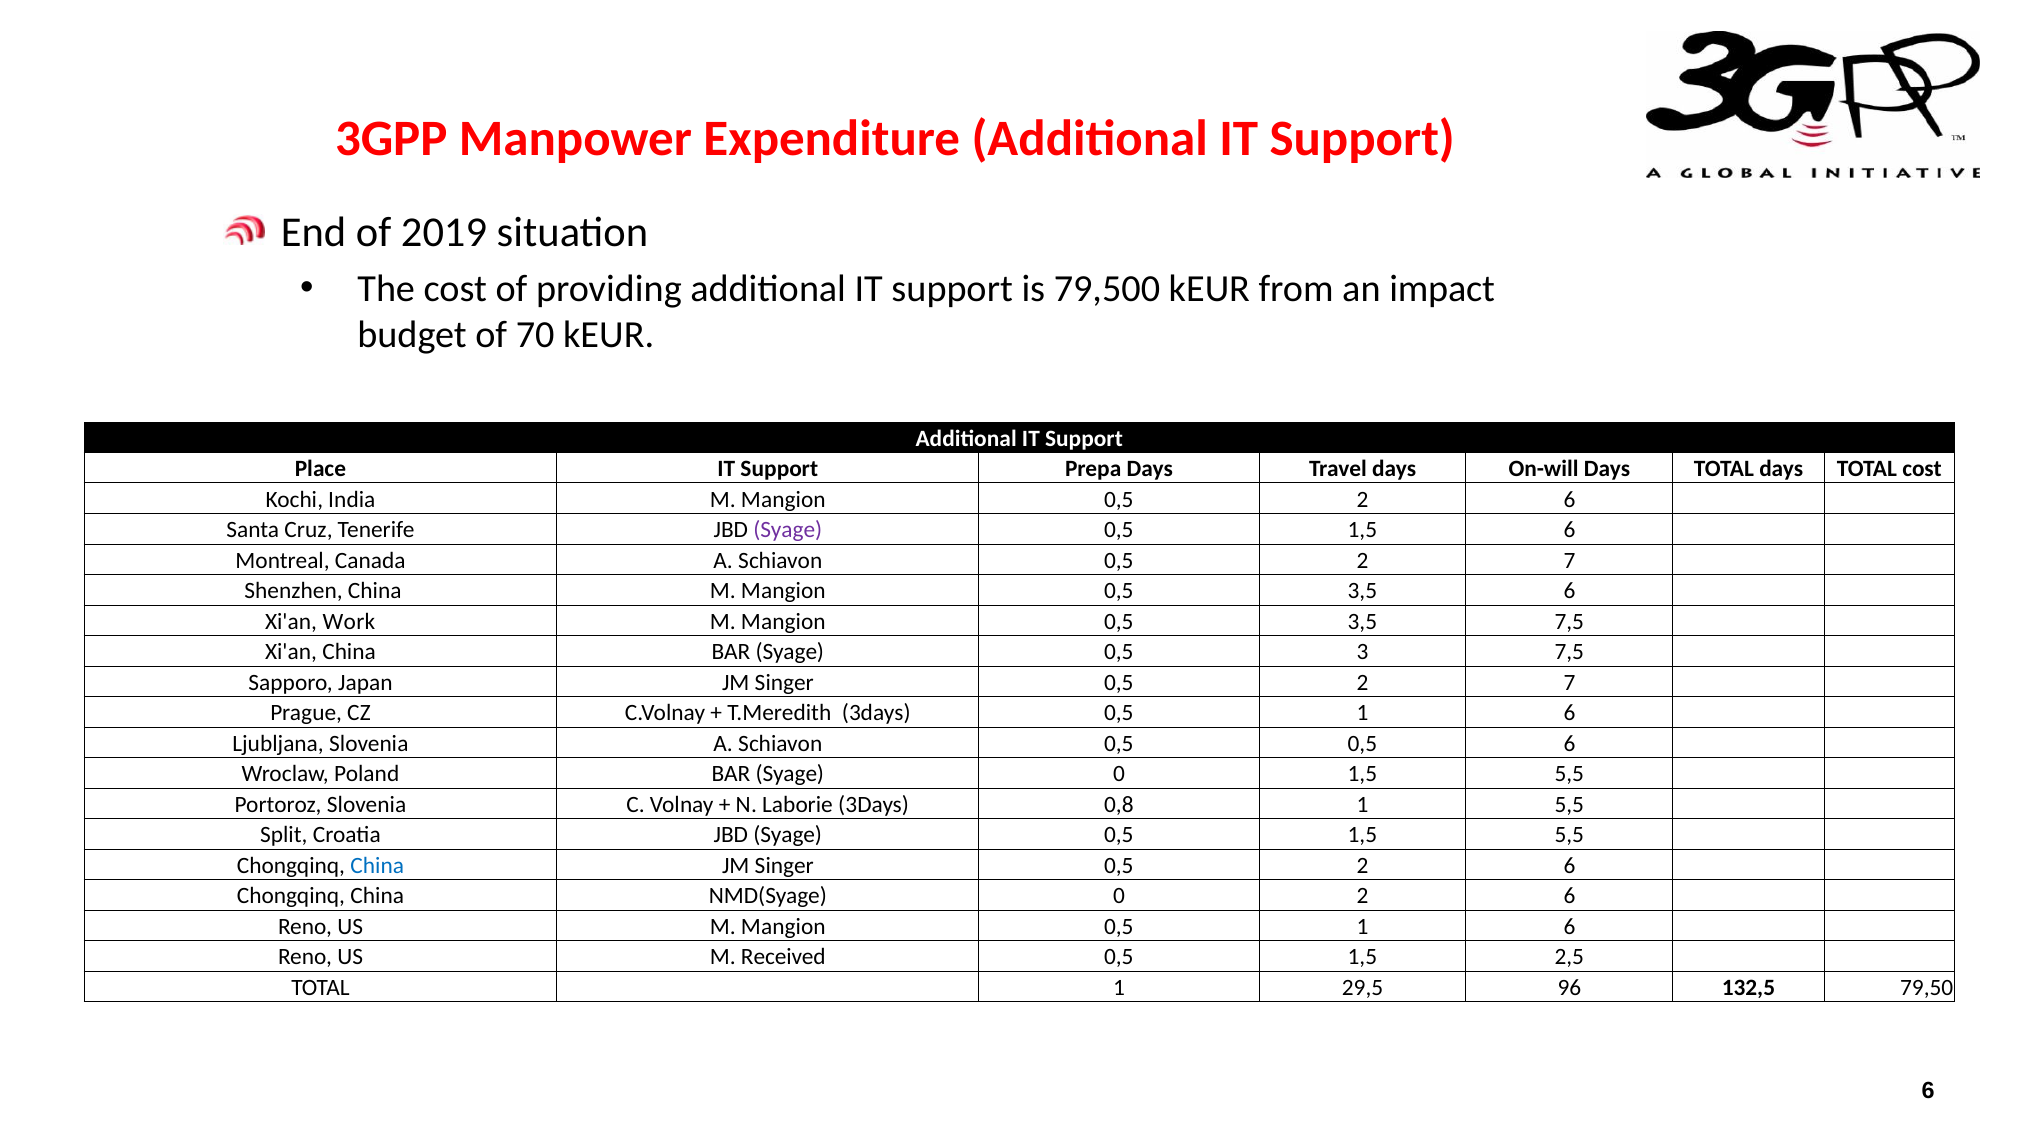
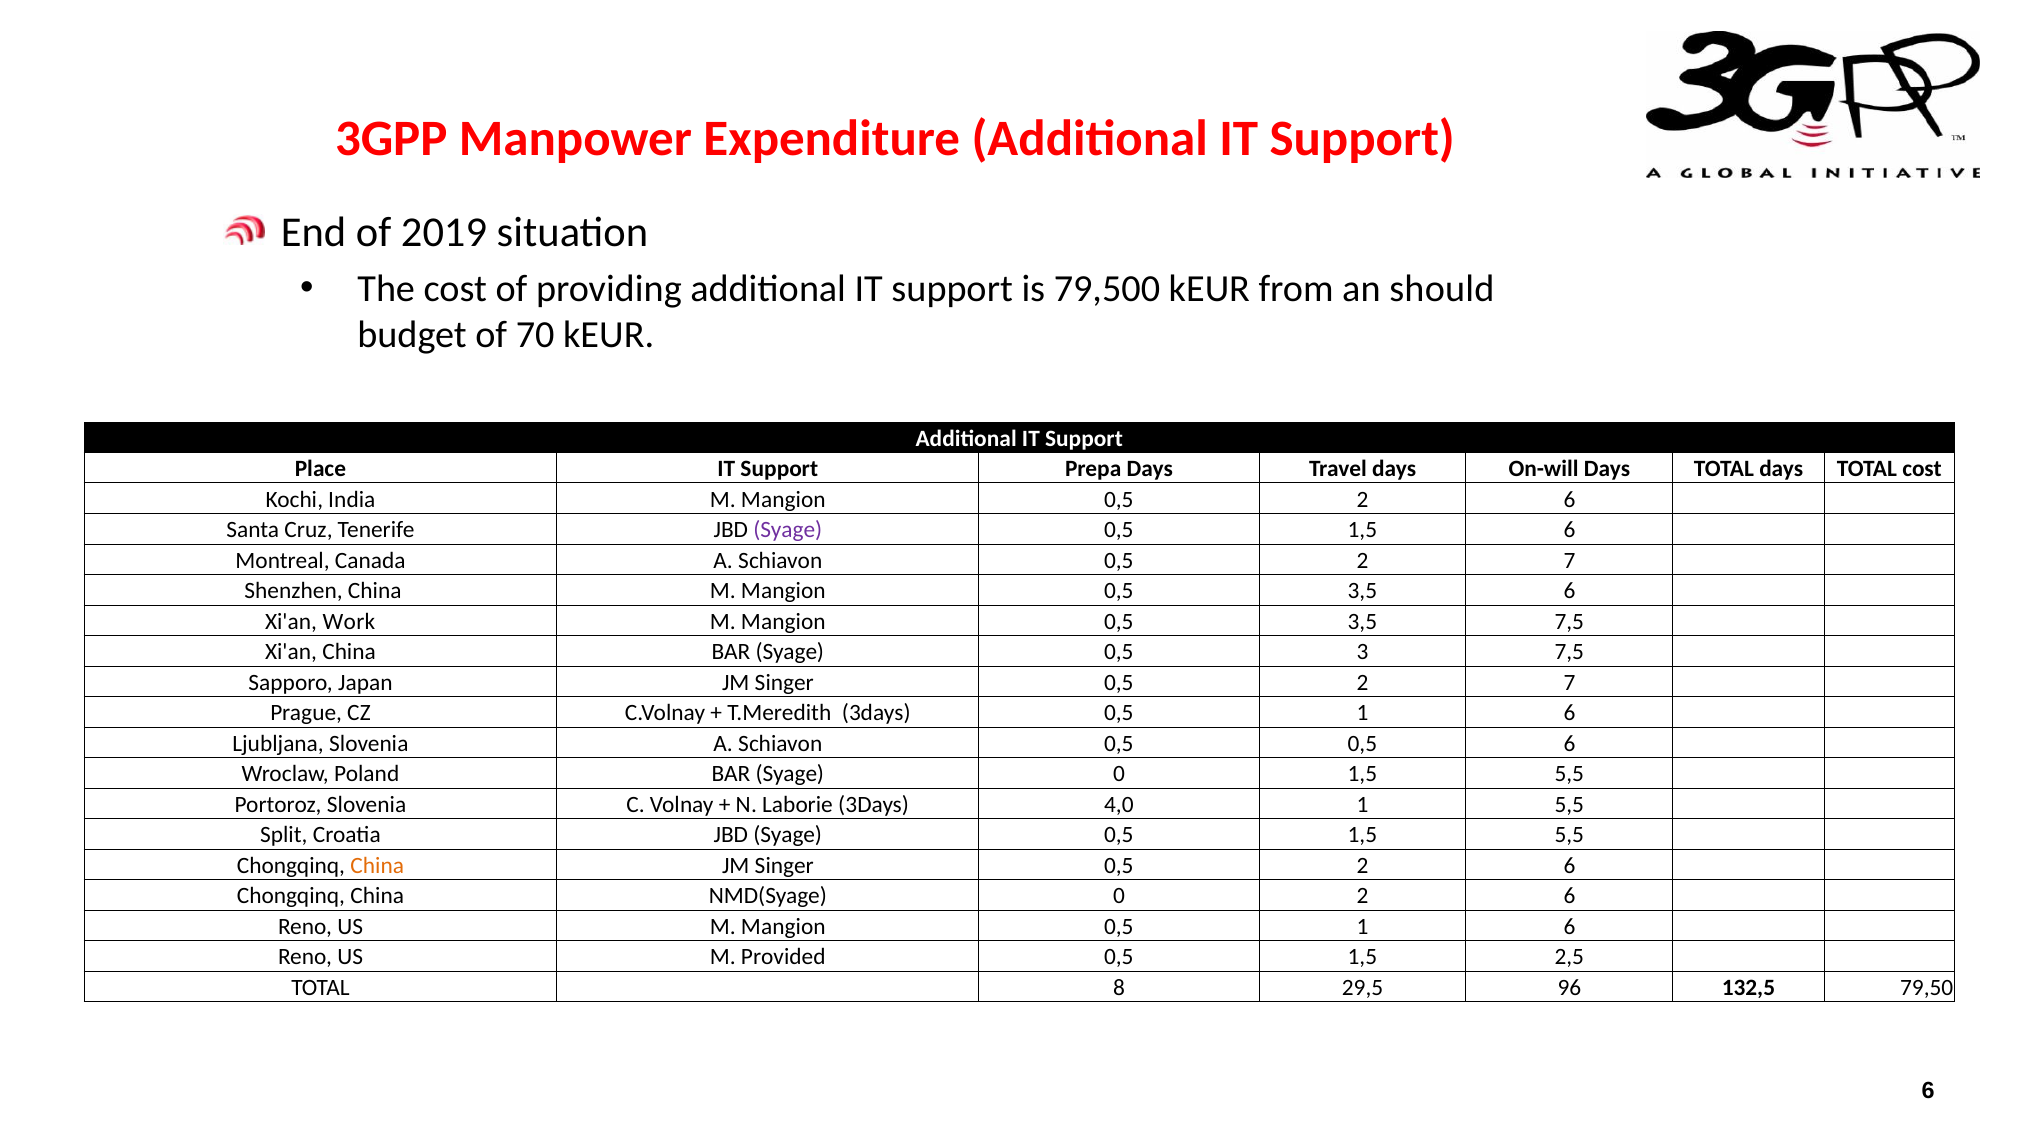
impact: impact -> should (1442, 289)
0,8: 0,8 -> 4,0 (1119, 805)
China colour: blue -> orange (377, 866)
Received: Received -> Provided (783, 957)
TOTAL 1: 1 -> 8 (1119, 988)
